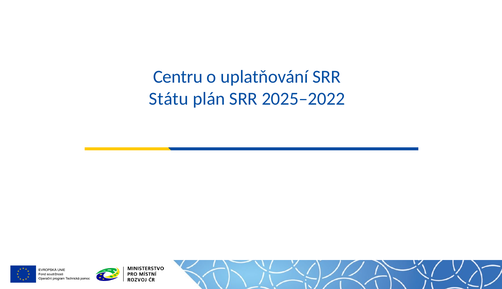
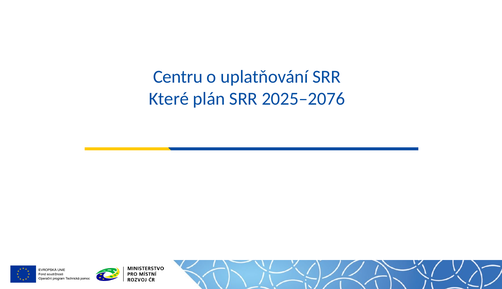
Státu: Státu -> Které (169, 99)
2025–2022: 2025–2022 -> 2025–2076 (303, 99)
